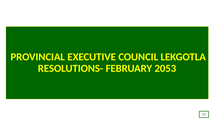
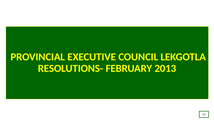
2053: 2053 -> 2013 (165, 69)
